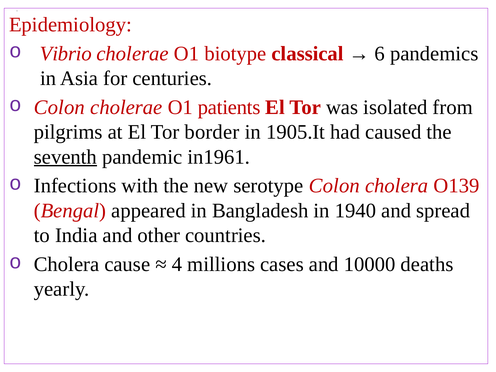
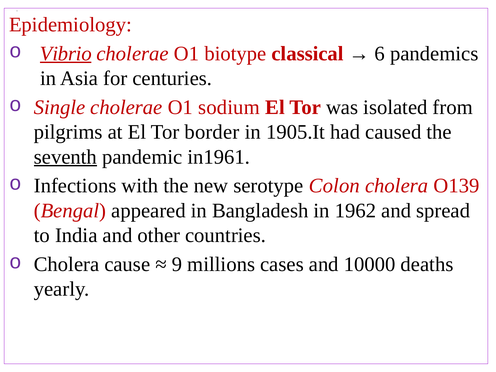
Vibrio underline: none -> present (66, 54)
Colon: Colon -> Single (60, 107)
patients: patients -> sodium (229, 107)
1940: 1940 -> 1962 (355, 211)
4: 4 -> 9 (177, 264)
